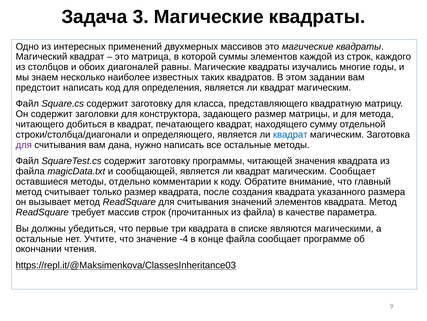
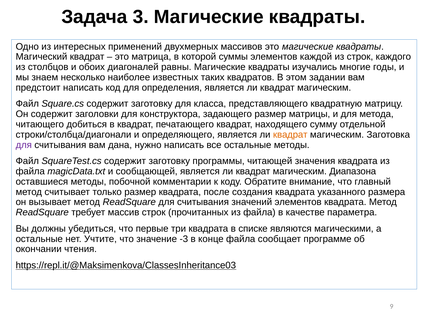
квадрат colour: blue -> orange (290, 134)
магическим Сообщает: Сообщает -> Диапазона (353, 171)
отдельно: отдельно -> побочной (130, 181)
-4: -4 -> -3 (184, 238)
